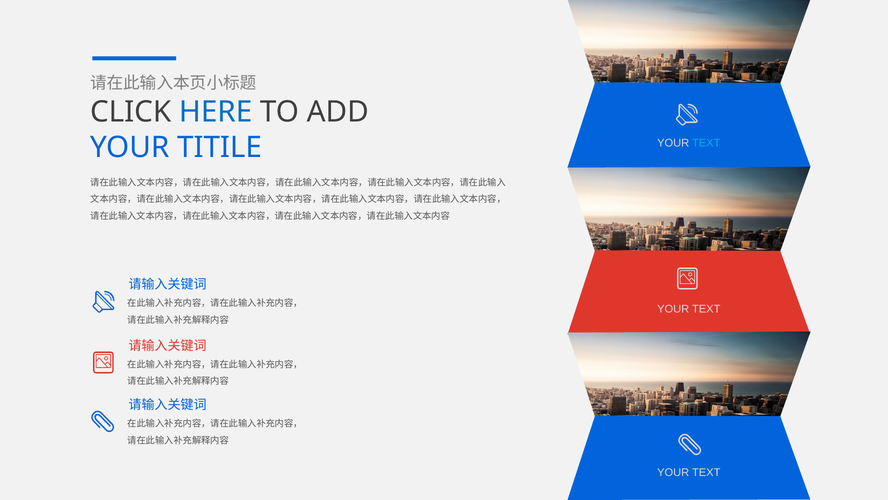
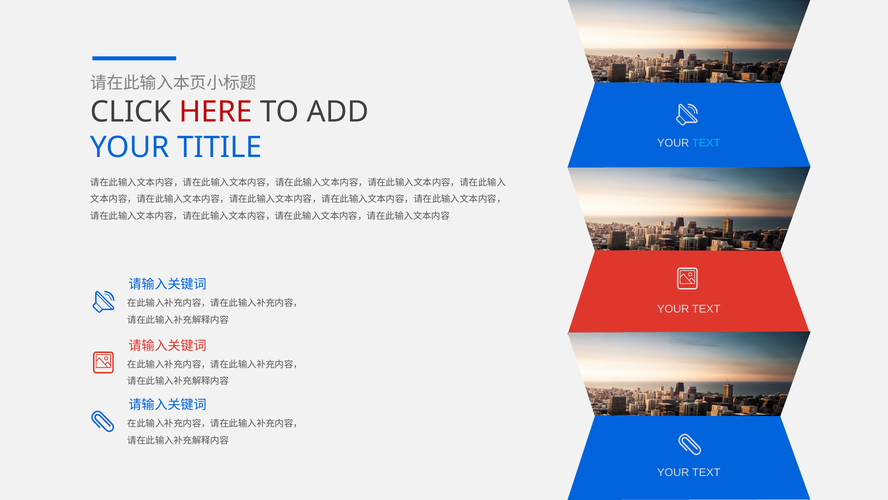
HERE colour: blue -> red (216, 112)
